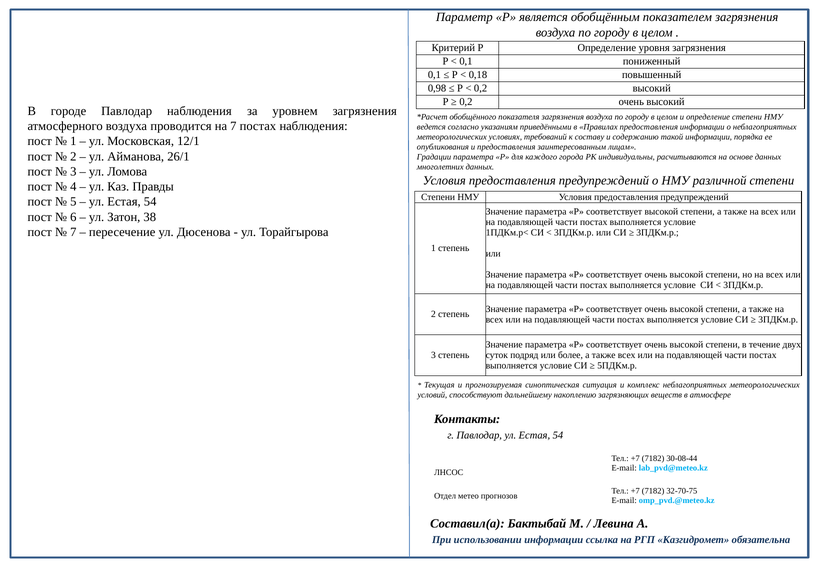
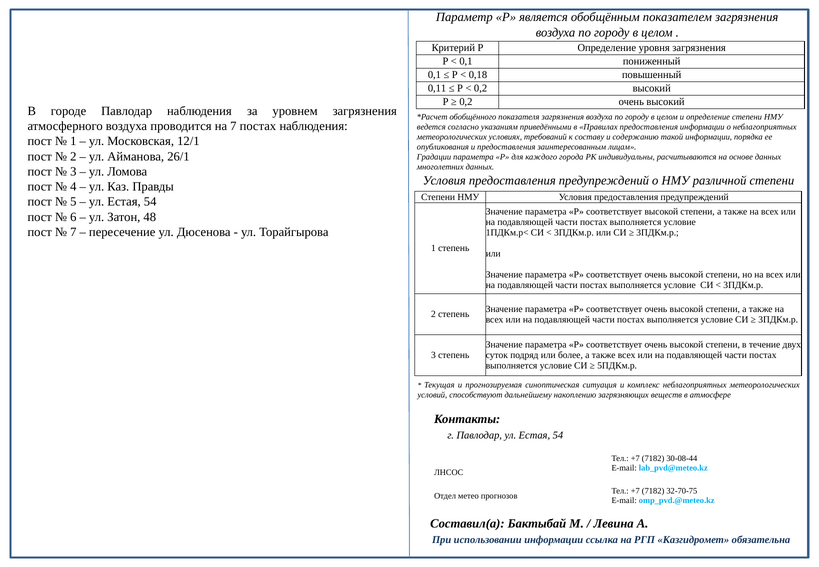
0,98: 0,98 -> 0,11 (437, 88)
38: 38 -> 48 (150, 217)
